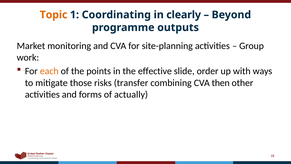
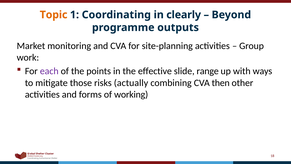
each colour: orange -> purple (49, 71)
order: order -> range (208, 71)
transfer: transfer -> actually (131, 83)
actually: actually -> working (131, 94)
